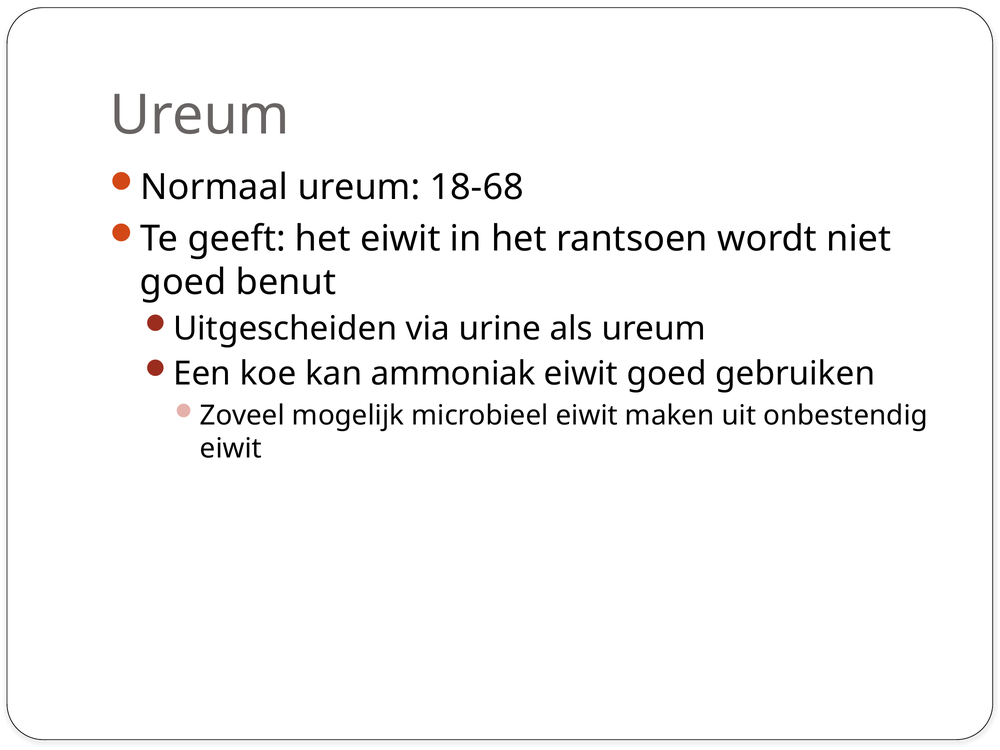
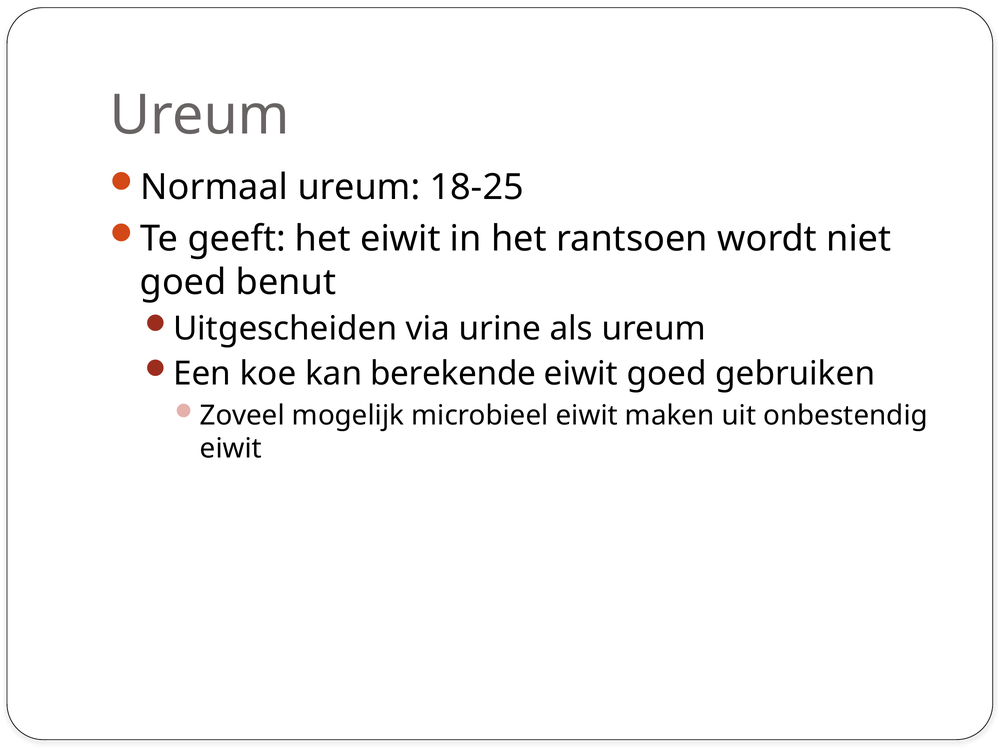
18-68: 18-68 -> 18-25 (477, 187)
ammoniak: ammoniak -> berekende (453, 374)
